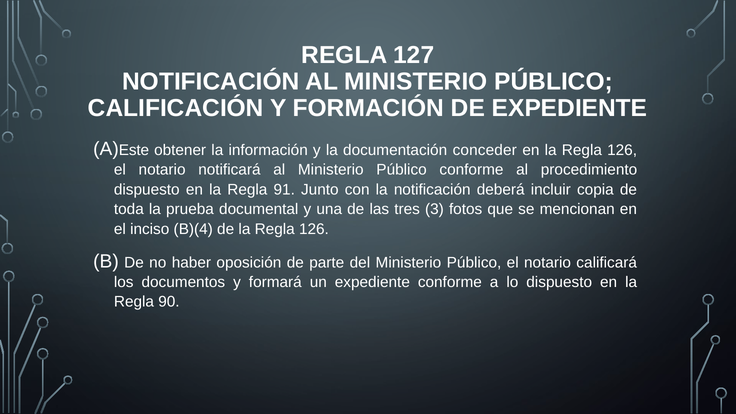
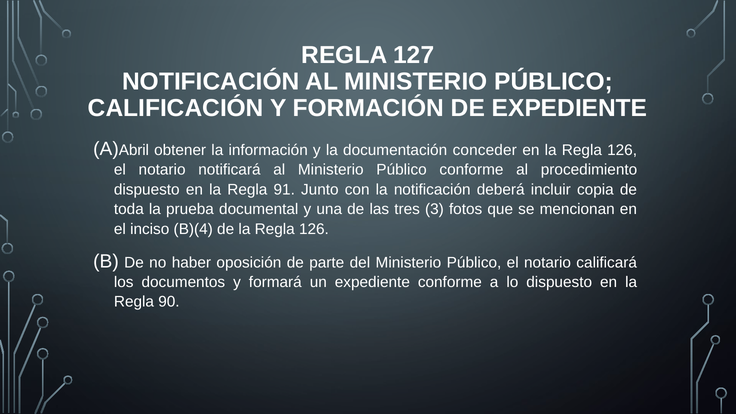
Este: Este -> Abril (134, 150)
